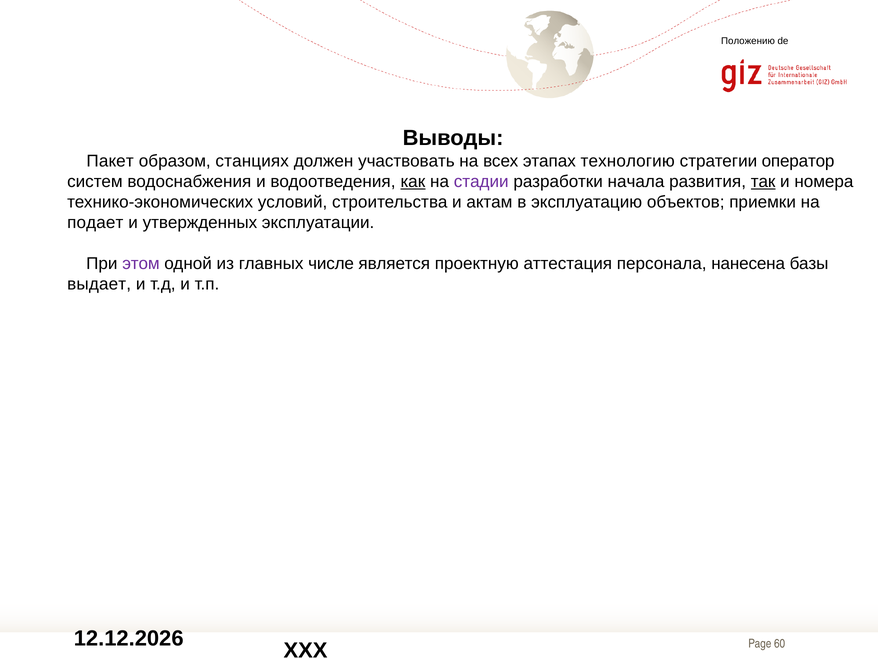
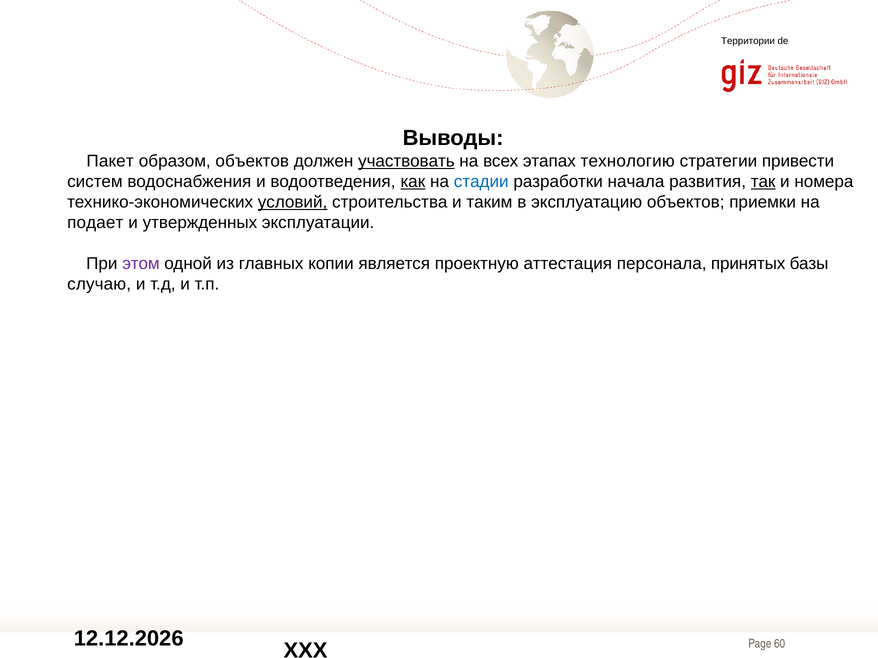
Положению: Положению -> Территории (748, 41)
образом станциях: станциях -> объектов (252, 161)
участвовать underline: none -> present (406, 161)
оператор: оператор -> привести (798, 161)
стадии colour: purple -> blue (481, 182)
условий underline: none -> present (293, 202)
актам: актам -> таким (489, 202)
числе: числе -> копии (331, 264)
нанесена: нанесена -> принятых (748, 264)
выдает: выдает -> случаю (99, 284)
